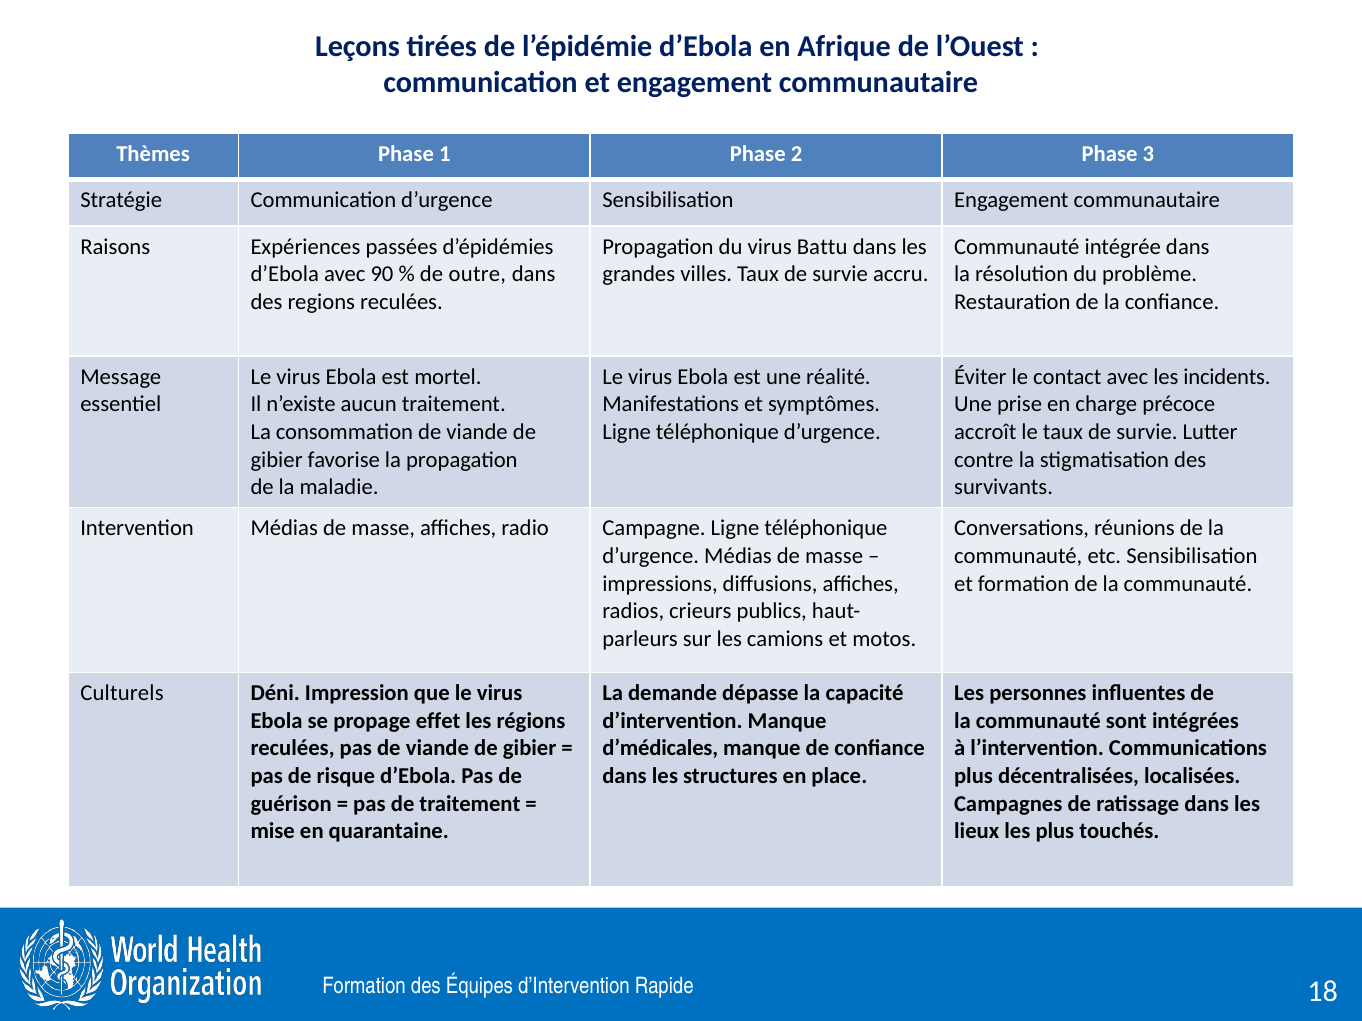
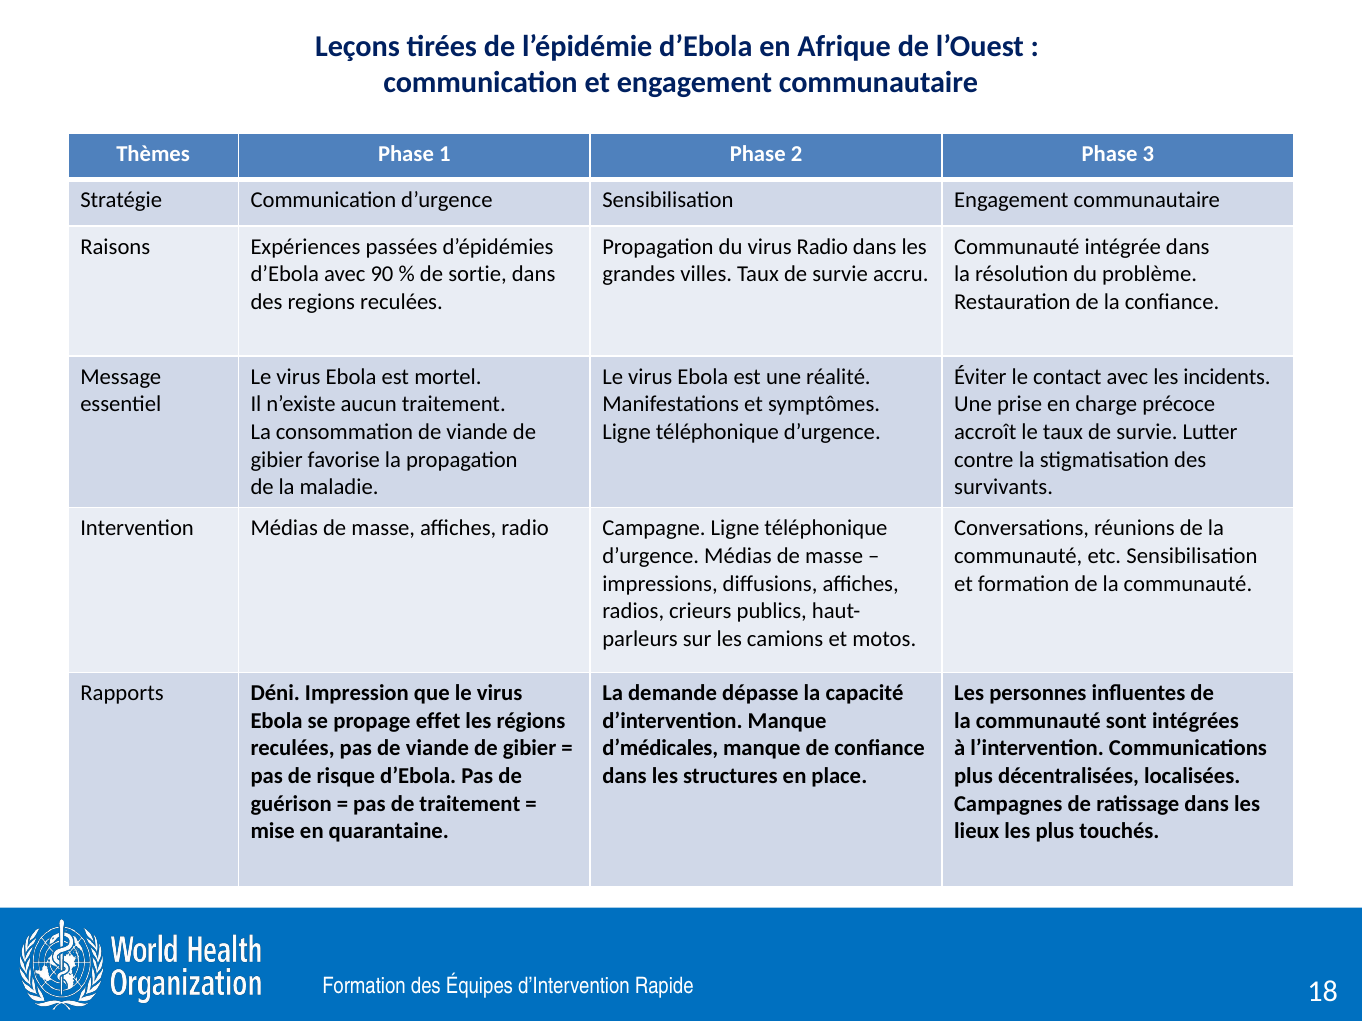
virus Battu: Battu -> Radio (822, 247)
outre: outre -> sortie (478, 274)
Culturels: Culturels -> Rapports (122, 694)
